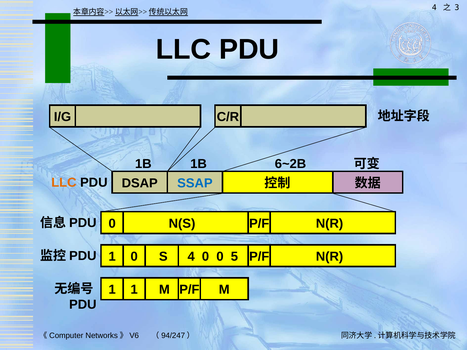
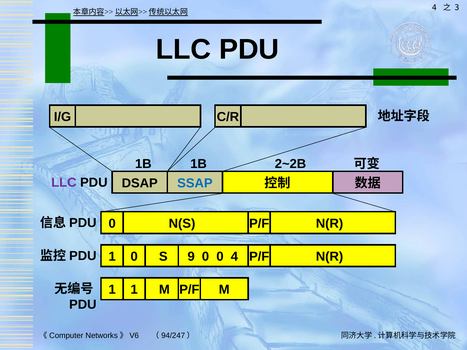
6~2B: 6~2B -> 2~2B (290, 164)
LLC colour: orange -> purple (64, 183)
0 4: 4 -> 9 (191, 257)
0 5: 5 -> 4 (234, 257)
